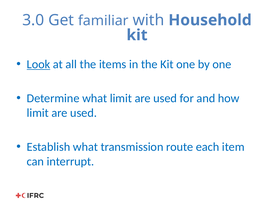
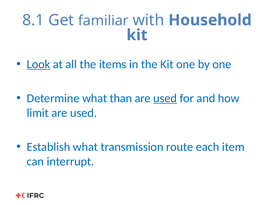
3.0: 3.0 -> 8.1 (33, 20)
what limit: limit -> than (121, 99)
used underline: none -> present (165, 99)
